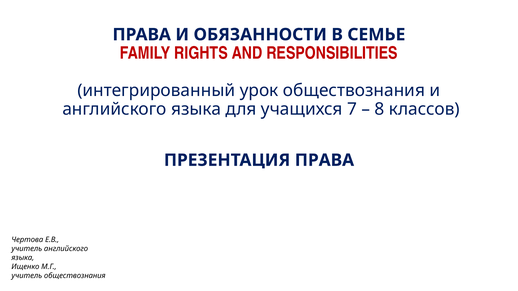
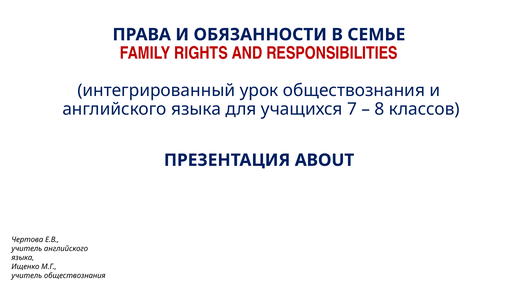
ПРЕЗЕНТАЦИЯ ПРАВА: ПРАВА -> ABOUT (325, 160)
